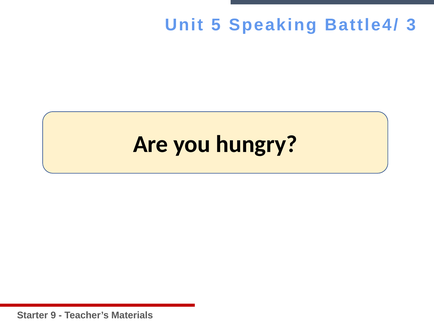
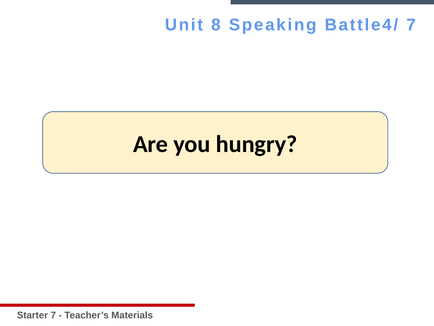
5: 5 -> 8 (216, 25)
Battle4/ 3: 3 -> 7 (411, 25)
Starter 9: 9 -> 7 (53, 315)
